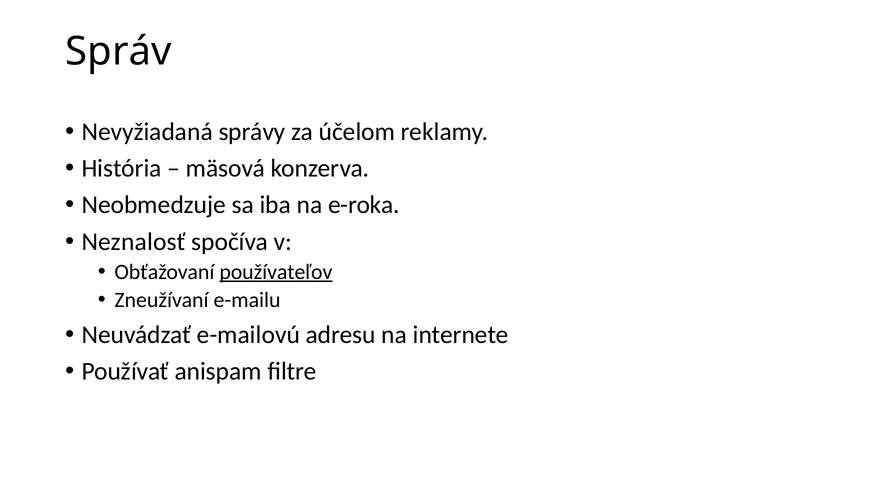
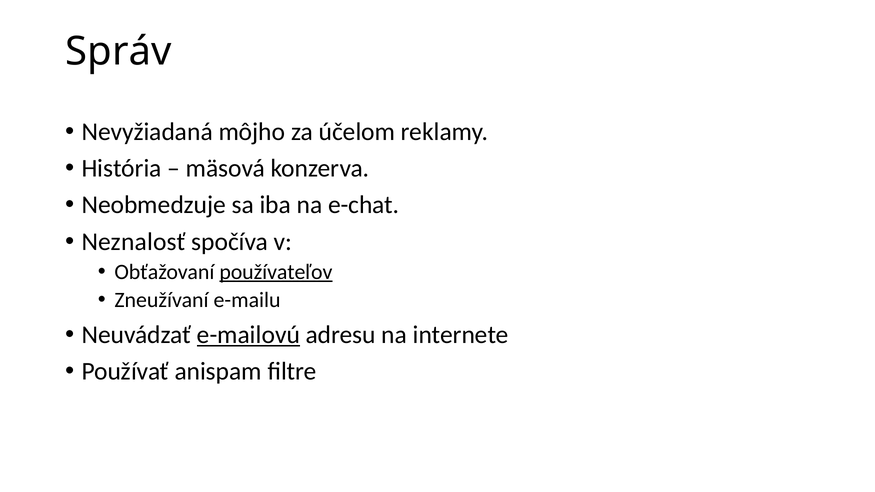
správy: správy -> môjho (252, 132)
e-roka: e-roka -> e-chat (364, 205)
e-mailovú underline: none -> present (248, 335)
